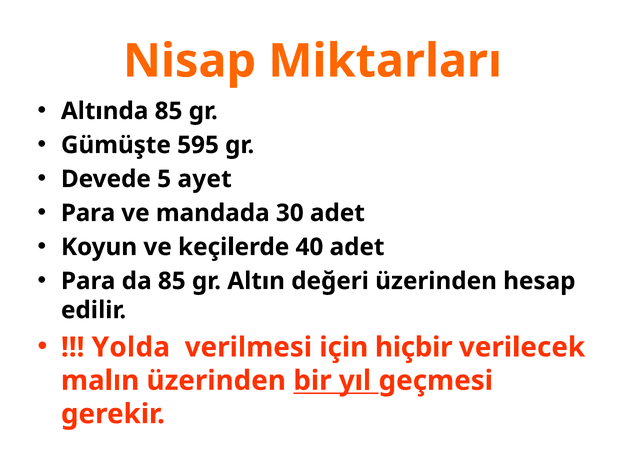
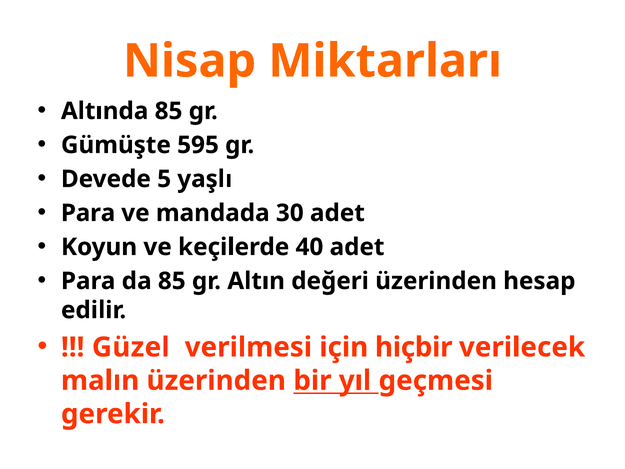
ayet: ayet -> yaşlı (205, 179)
Yolda: Yolda -> Güzel (131, 347)
